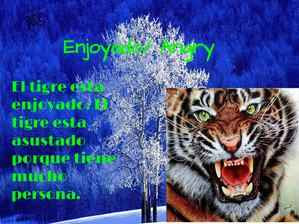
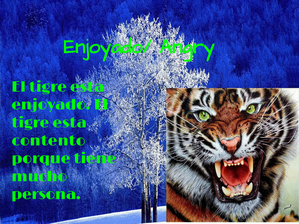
asustado: asustado -> contento (49, 141)
